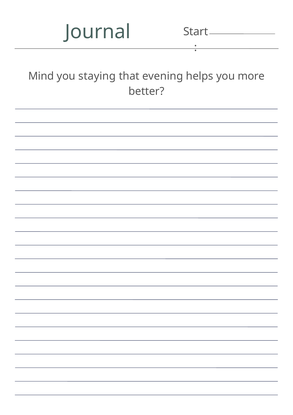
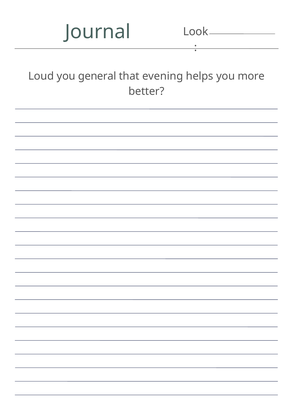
Start: Start -> Look (196, 32)
Mind: Mind -> Loud (41, 76)
staying: staying -> general (97, 76)
